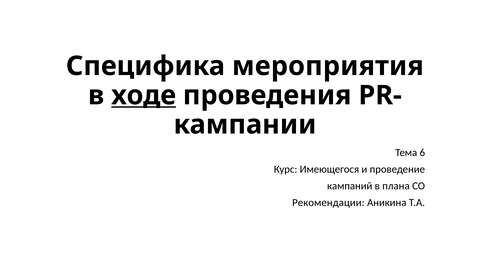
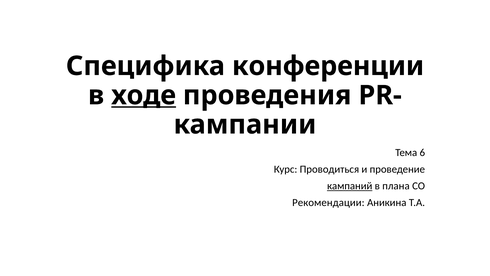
мероприятия: мероприятия -> конференции (328, 66)
Имеющегося: Имеющегося -> Проводиться (329, 169)
кампаний underline: none -> present (350, 186)
